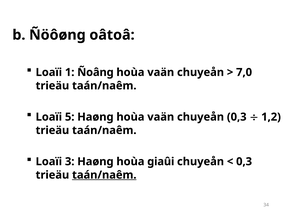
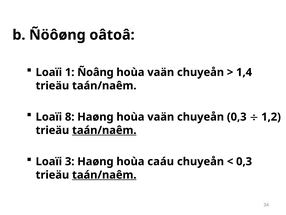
7,0: 7,0 -> 1,4 (244, 72)
5: 5 -> 8 (70, 117)
taán/naêm underline: none -> present (104, 130)
giaûi: giaûi -> caáu (161, 161)
